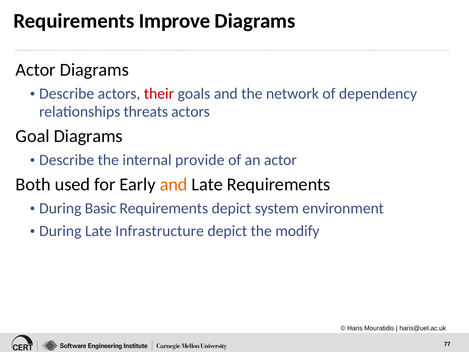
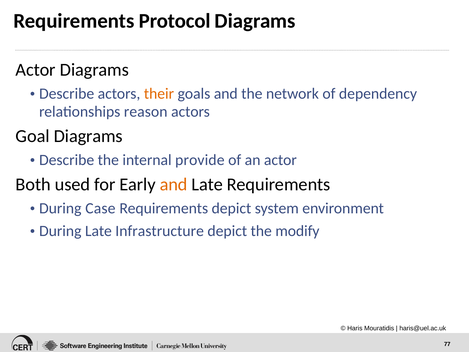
Improve: Improve -> Protocol (175, 21)
their colour: red -> orange (159, 94)
threats: threats -> reason (146, 112)
Basic: Basic -> Case (100, 208)
